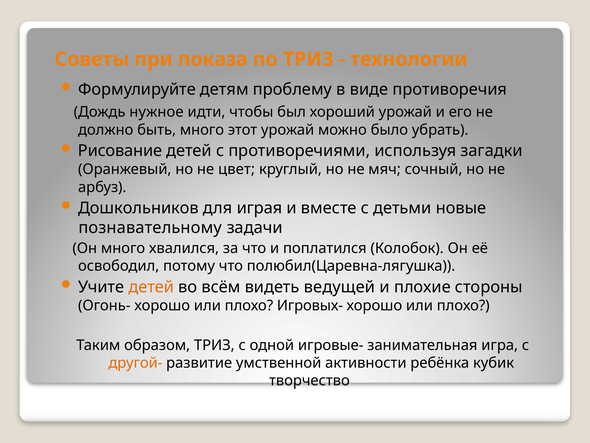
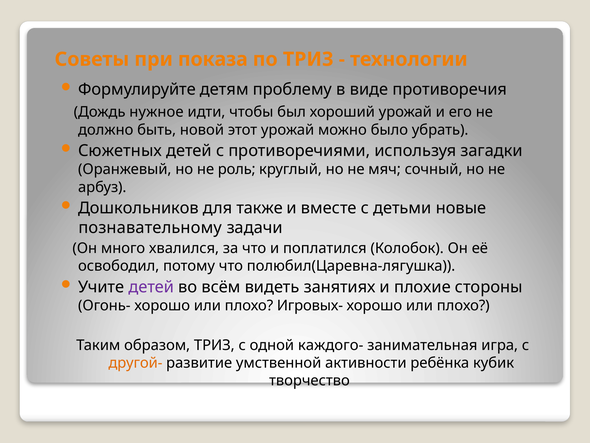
быть много: много -> новой (202, 130)
Рисование: Рисование -> Сюжетных (120, 151)
цвет: цвет -> роль (237, 169)
играя: играя -> также (260, 208)
детей colour: orange -> purple (151, 287)
ведущей: ведущей -> занятиях (340, 287)
игровые-: игровые- -> каждого- (331, 345)
